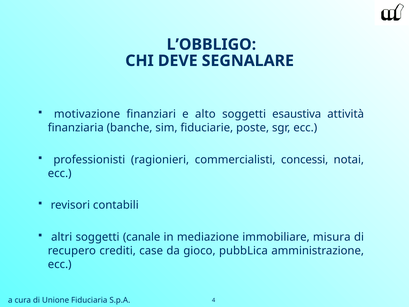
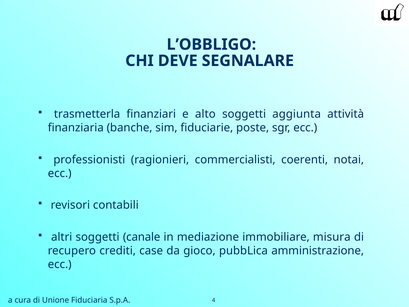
motivazione: motivazione -> trasmetterla (87, 114)
esaustiva: esaustiva -> aggiunta (297, 114)
concessi: concessi -> coerenti (305, 160)
